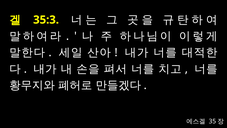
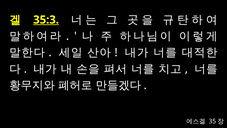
35:3 underline: none -> present (46, 20)
